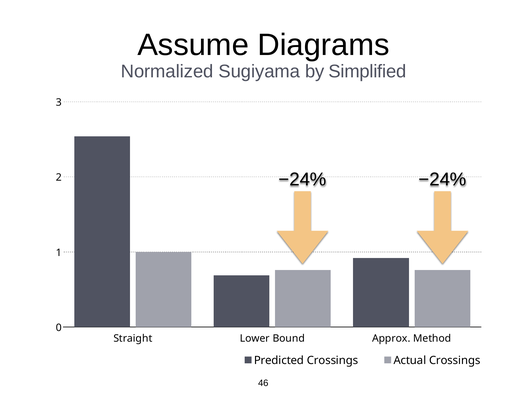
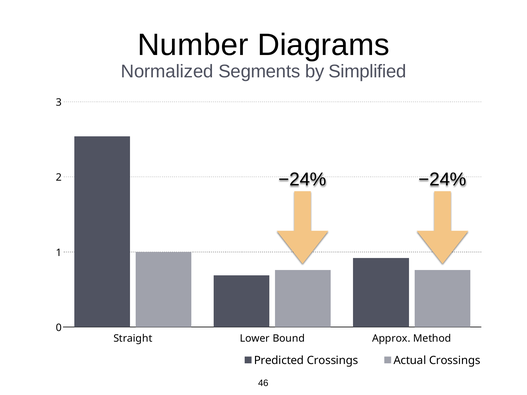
Assume: Assume -> Number (193, 45)
Sugiyama: Sugiyama -> Segments (259, 71)
